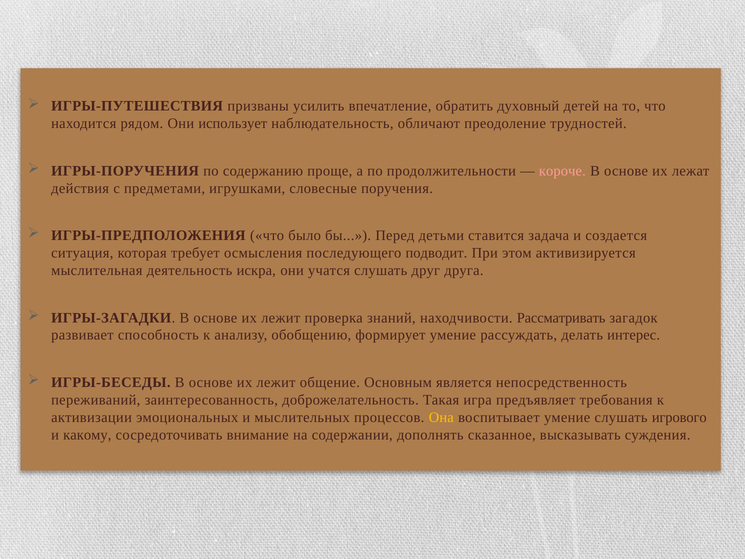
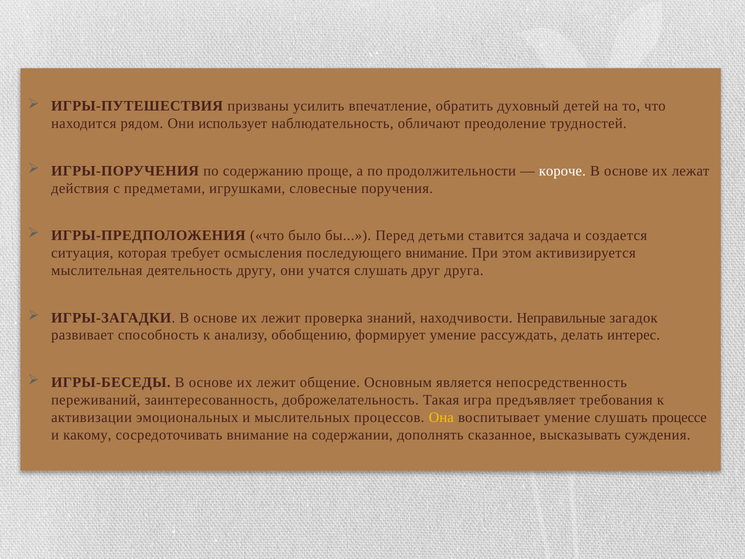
короче colour: pink -> white (562, 171)
последующего подводит: подводит -> внимание (437, 253)
искра: искра -> другу (256, 270)
Рассматривать: Рассматривать -> Неправильные (561, 318)
игрового: игрового -> процессе (679, 417)
